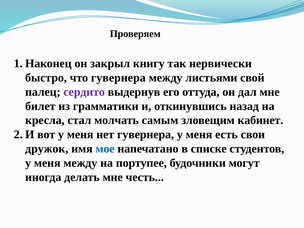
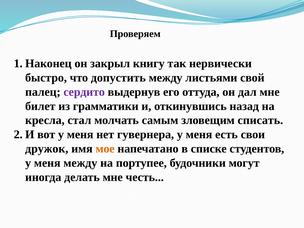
что гувернера: гувернера -> допустить (118, 78)
кабинет: кабинет -> списать (260, 120)
мое colour: blue -> orange (105, 149)
